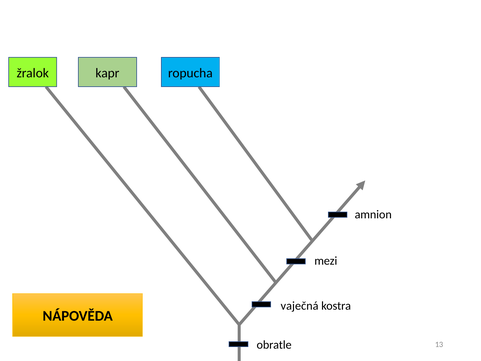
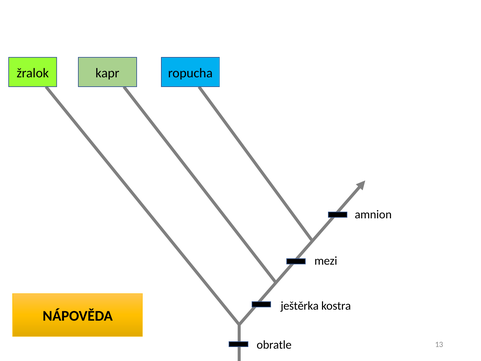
vaječná: vaječná -> ještěrka (300, 306)
